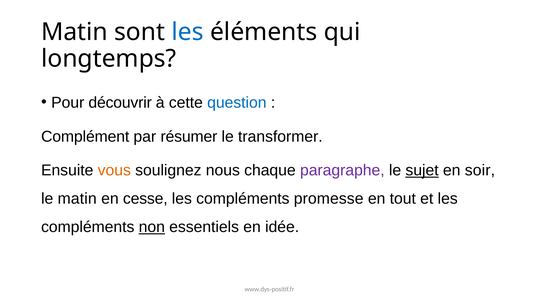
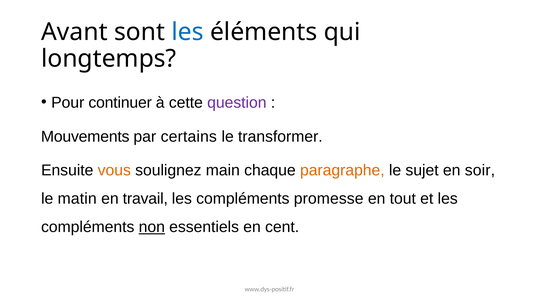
Matin: Matin -> Avant (74, 32)
découvrir: découvrir -> continuer (120, 103)
question colour: blue -> purple (237, 103)
Complément: Complément -> Mouvements (85, 137)
résumer: résumer -> certains (189, 137)
nous: nous -> main (223, 171)
paragraphe colour: purple -> orange (342, 171)
sujet underline: present -> none (422, 171)
cesse: cesse -> travail (145, 199)
idée: idée -> cent (282, 227)
